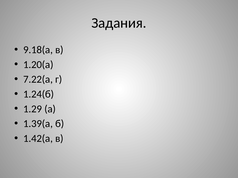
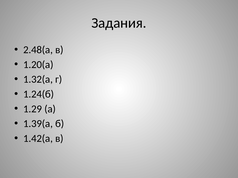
9.18(а: 9.18(а -> 2.48(а (38, 50)
7.22(а: 7.22(а -> 1.32(а (38, 80)
